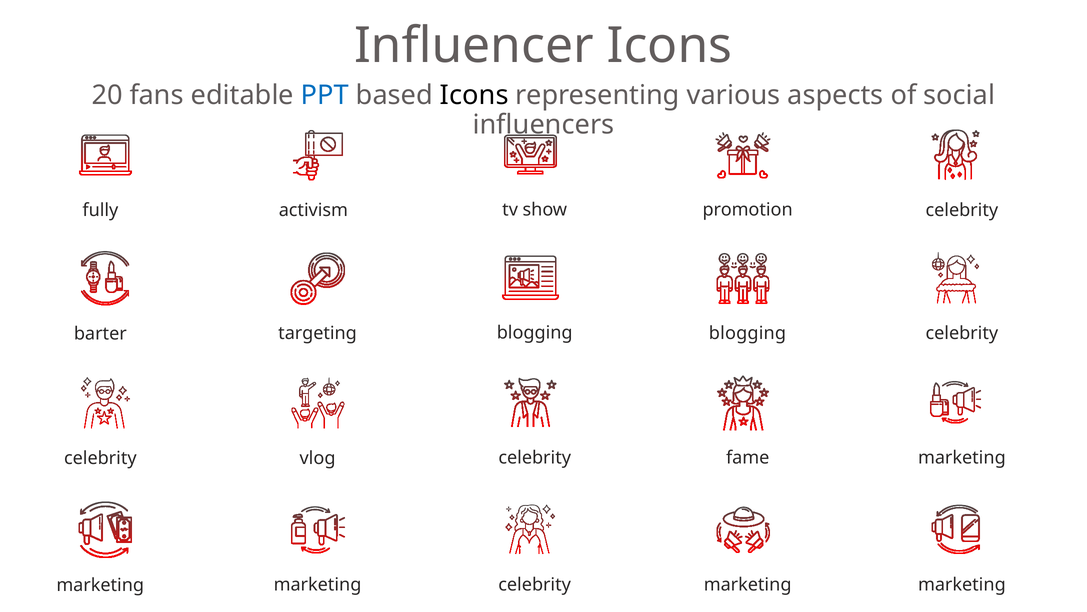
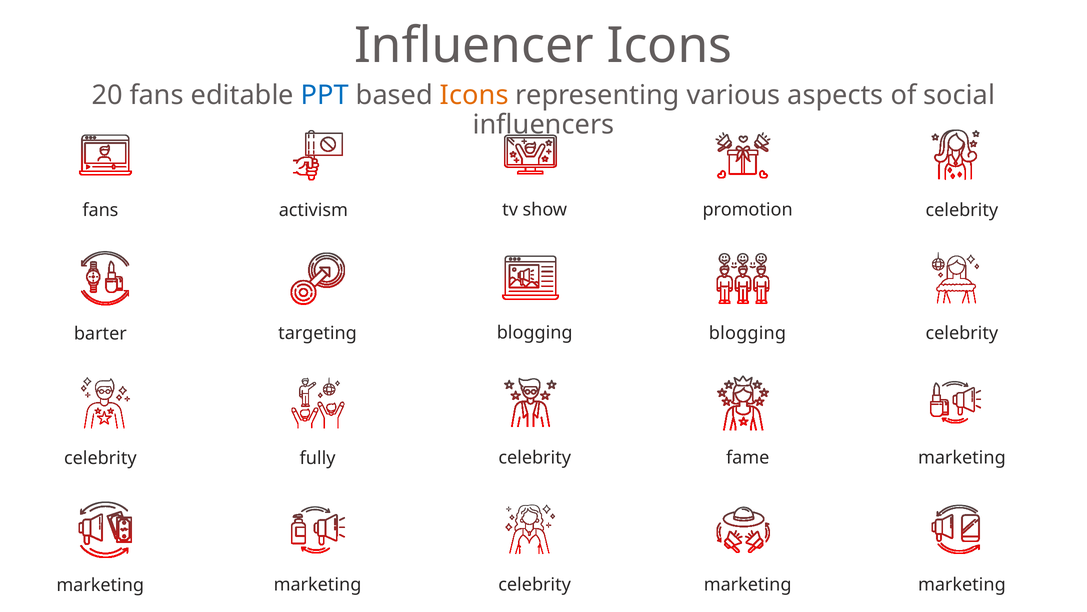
Icons colour: black -> orange (474, 95)
fully: fully -> fans (100, 210)
vlog: vlog -> fully (318, 458)
